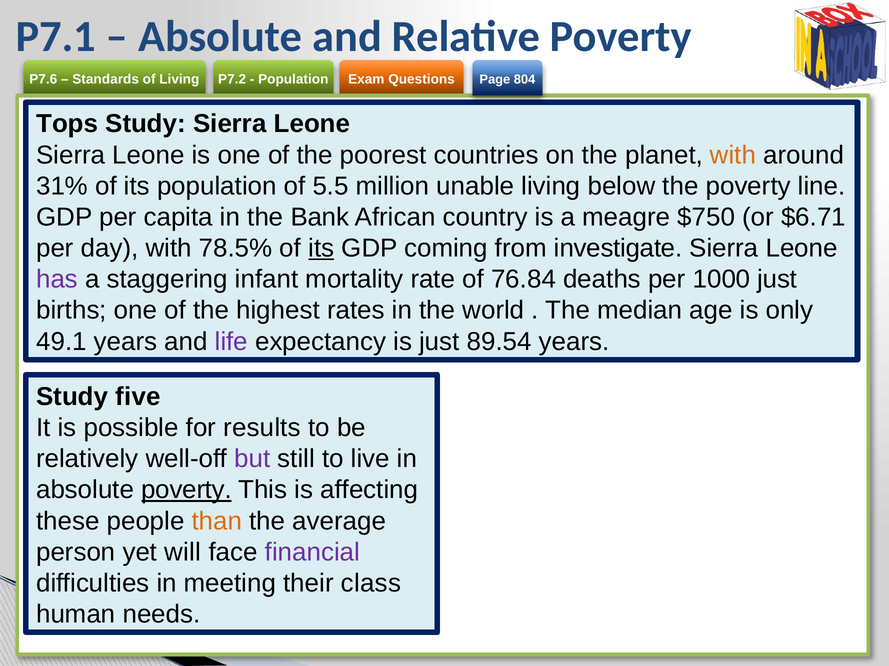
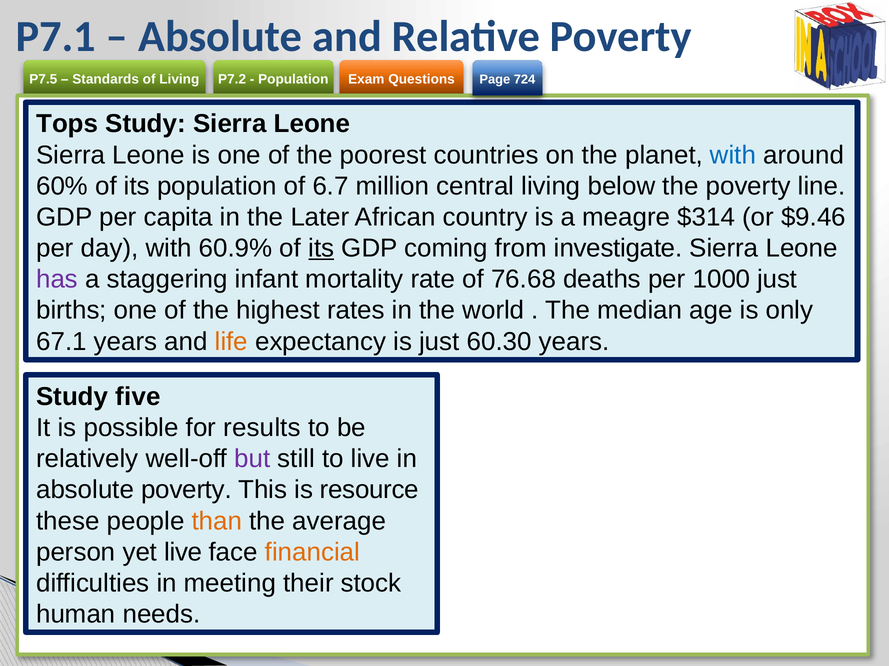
P7.6: P7.6 -> P7.5 (43, 80)
804: 804 -> 724 (525, 80)
with colour: orange -> blue (733, 155)
31%: 31% -> 60% (62, 186)
5.5: 5.5 -> 6.7 (331, 186)
unable: unable -> central (475, 186)
Bank: Bank -> Later (320, 217)
$750: $750 -> $314 (706, 217)
$6.71: $6.71 -> $9.46 (813, 217)
78.5%: 78.5% -> 60.9% (236, 249)
76.84: 76.84 -> 76.68 (524, 280)
49.1: 49.1 -> 67.1 (61, 342)
life colour: purple -> orange (231, 342)
89.54: 89.54 -> 60.30 (499, 342)
poverty underline: present -> none (187, 490)
affecting: affecting -> resource (369, 490)
yet will: will -> live (183, 553)
financial colour: purple -> orange (312, 553)
class: class -> stock (371, 584)
